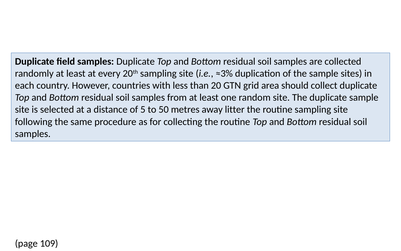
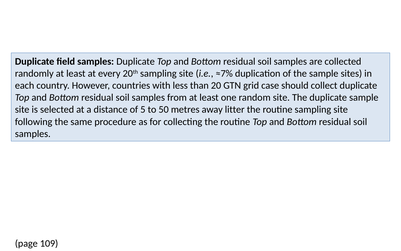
≈3%: ≈3% -> ≈7% (224, 73)
area: area -> case (270, 85)
